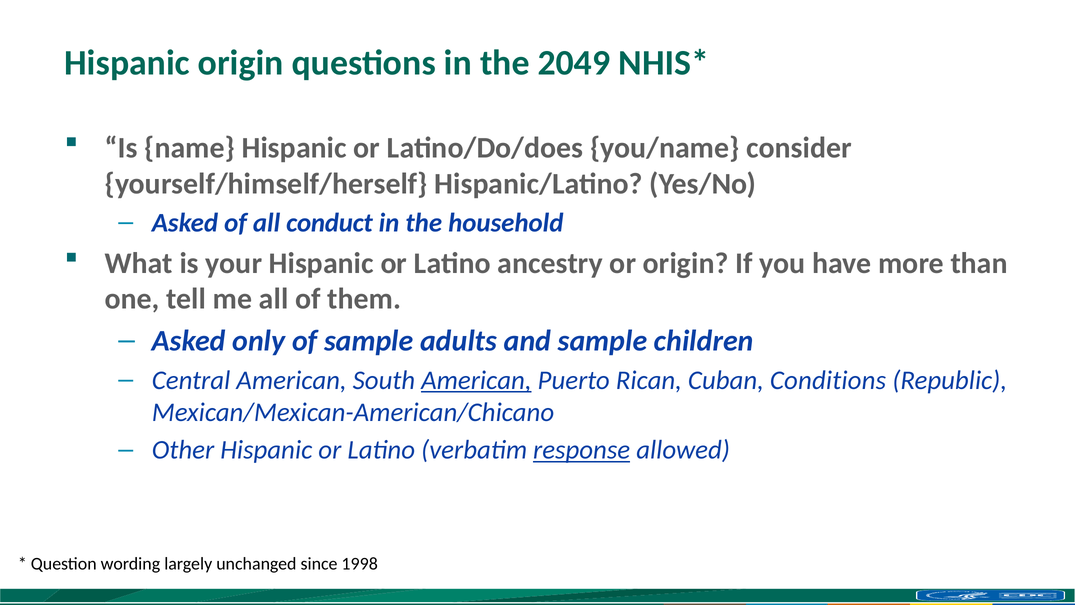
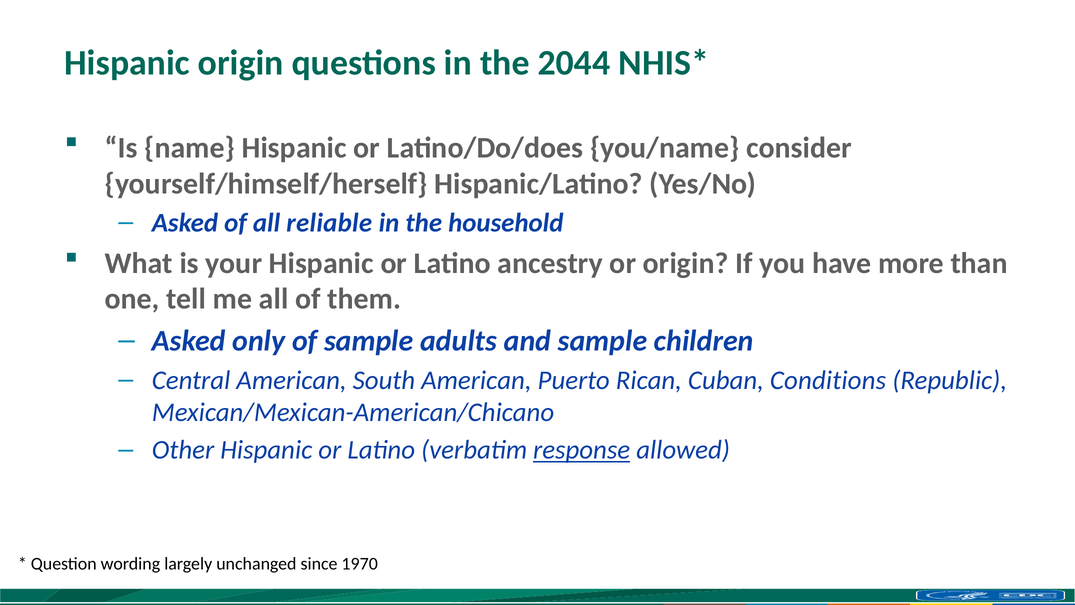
2049: 2049 -> 2044 (574, 63)
conduct: conduct -> reliable (329, 223)
American underline: present -> none (476, 380)
1998: 1998 -> 1970 (360, 564)
